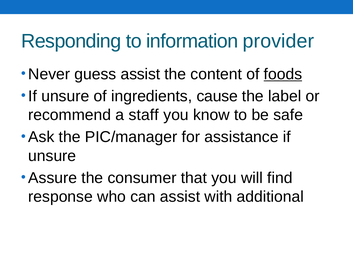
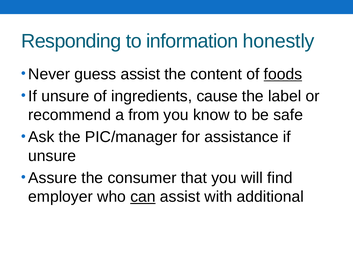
provider: provider -> honestly (279, 41)
staff: staff -> from (144, 115)
response: response -> employer (61, 197)
can underline: none -> present (143, 197)
